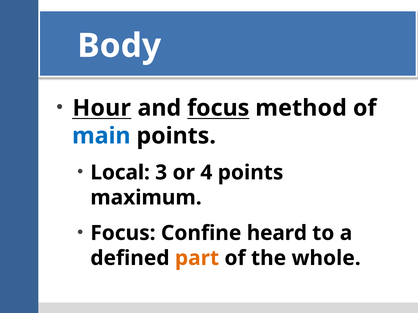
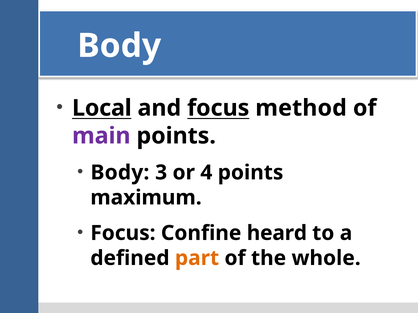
Hour: Hour -> Local (102, 108)
main colour: blue -> purple (101, 136)
Local: Local -> Body (120, 173)
